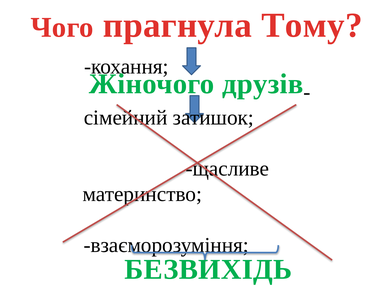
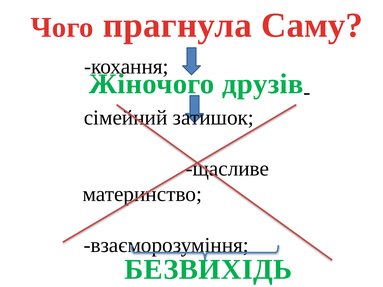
Тому: Тому -> Саму (312, 25)
